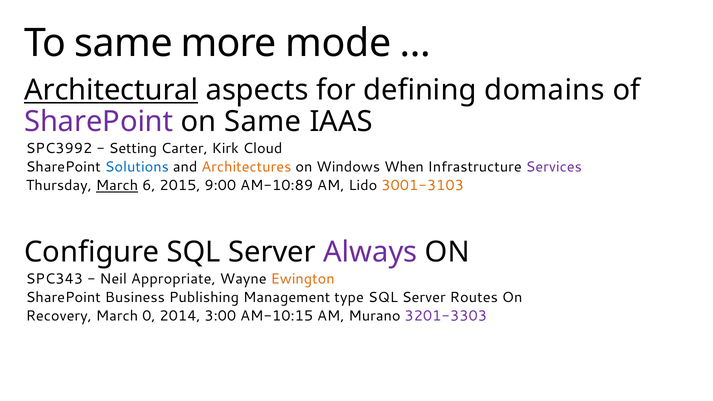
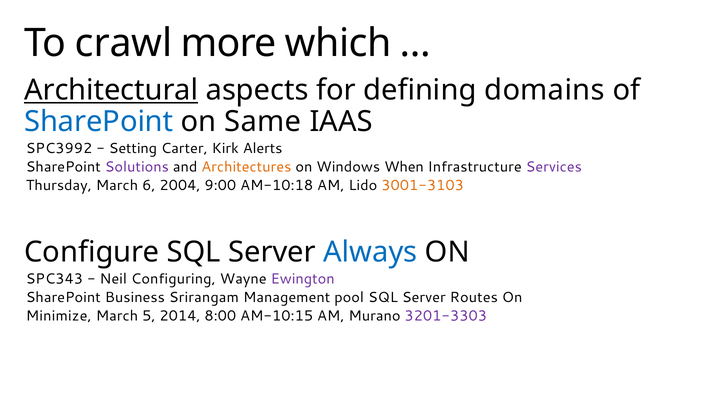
To same: same -> crawl (124, 43)
mode: mode -> which (338, 43)
SharePoint colour: purple -> blue (99, 122)
Cloud: Cloud -> Alerts (263, 148)
Solutions colour: blue -> purple (137, 167)
March underline: present -> none (117, 186)
2015: 2015 -> 2004 (180, 186)
AM-10:89: AM-10:89 -> AM-10:18 (277, 186)
Always colour: purple -> blue (370, 252)
Appropriate: Appropriate -> Configuring (173, 279)
Ewington colour: orange -> purple (303, 279)
Publishing: Publishing -> Srirangam (204, 297)
type: type -> pool (349, 297)
Recovery: Recovery -> Minimize (59, 316)
0: 0 -> 5 (149, 316)
3:00: 3:00 -> 8:00 (220, 316)
